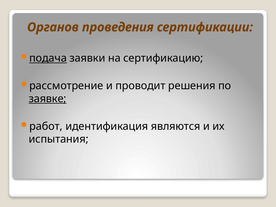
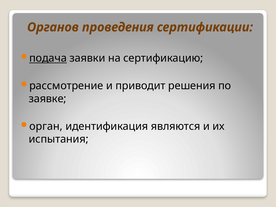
проводит: проводит -> приводит (140, 86)
заявке underline: present -> none (48, 99)
работ: работ -> орган (46, 126)
